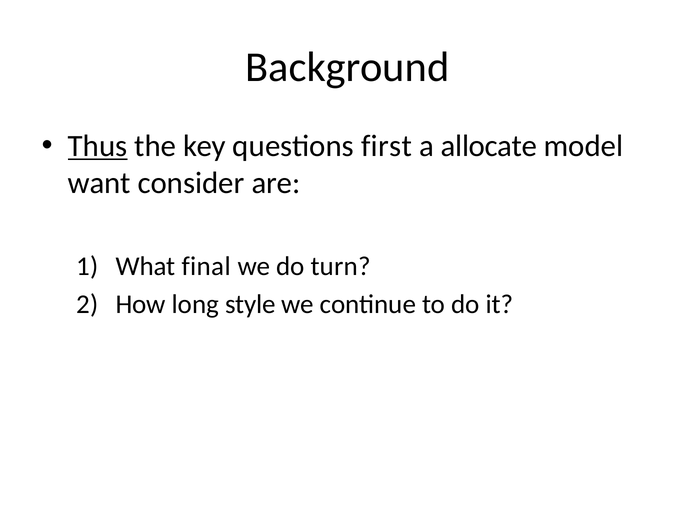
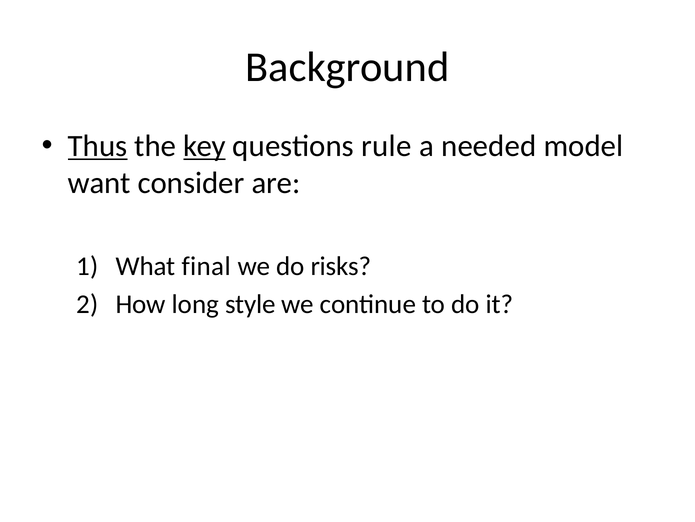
key underline: none -> present (205, 146)
first: first -> rule (386, 146)
allocate: allocate -> needed (489, 146)
turn: turn -> risks (341, 266)
